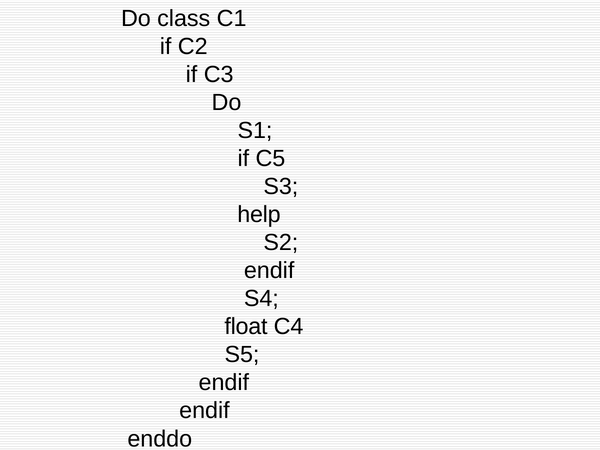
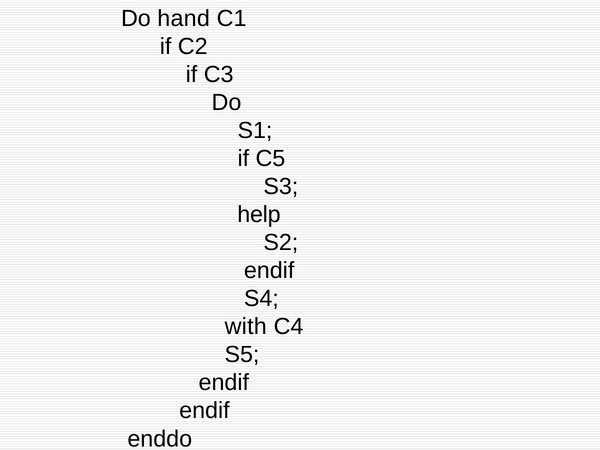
class: class -> hand (184, 19)
float: float -> with (246, 327)
